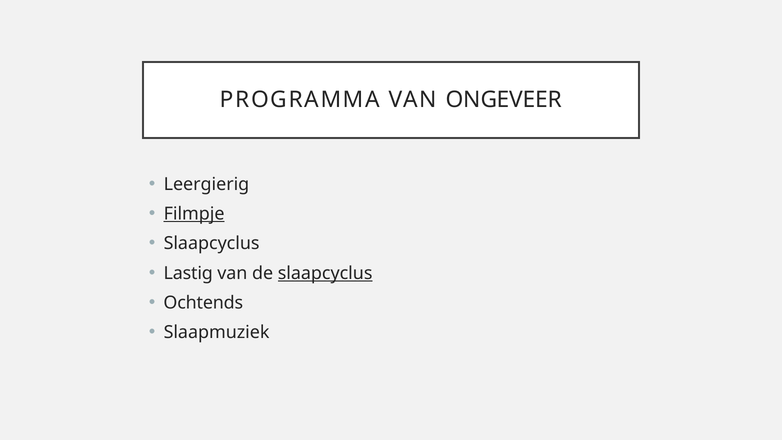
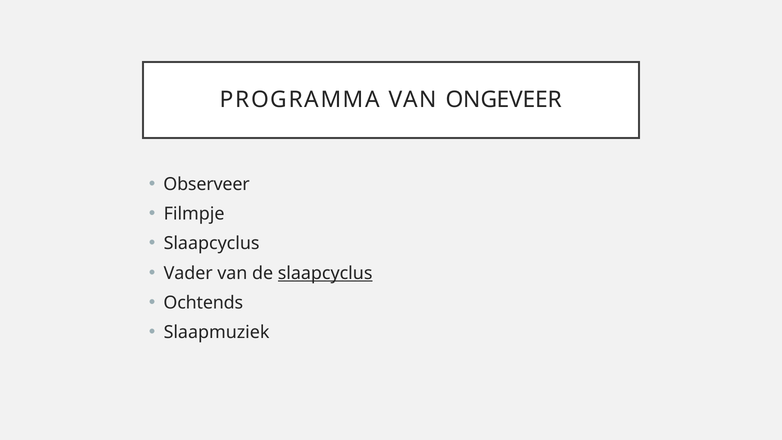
Leergierig: Leergierig -> Observeer (207, 184)
Filmpje underline: present -> none (194, 214)
Lastig: Lastig -> Vader (188, 273)
